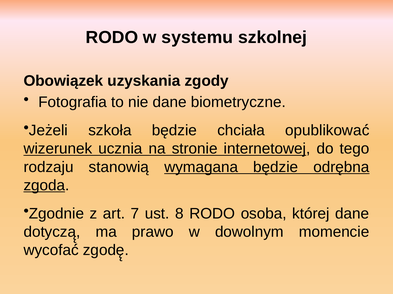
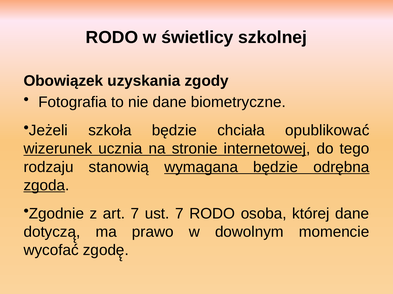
systemu: systemu -> świetlicy (197, 38)
ust 8: 8 -> 7 (179, 214)
